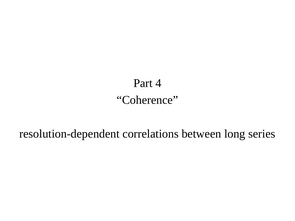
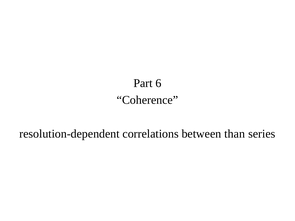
4: 4 -> 6 (159, 83)
long: long -> than (235, 134)
